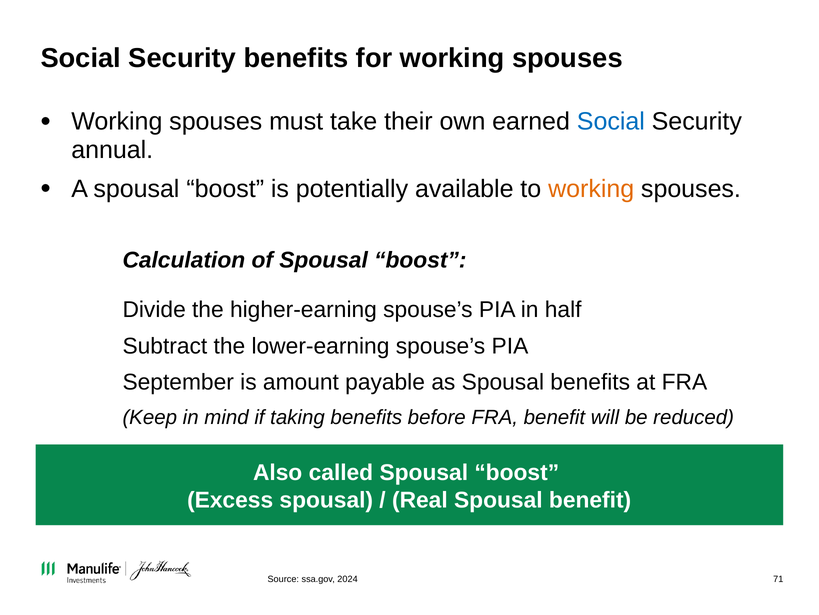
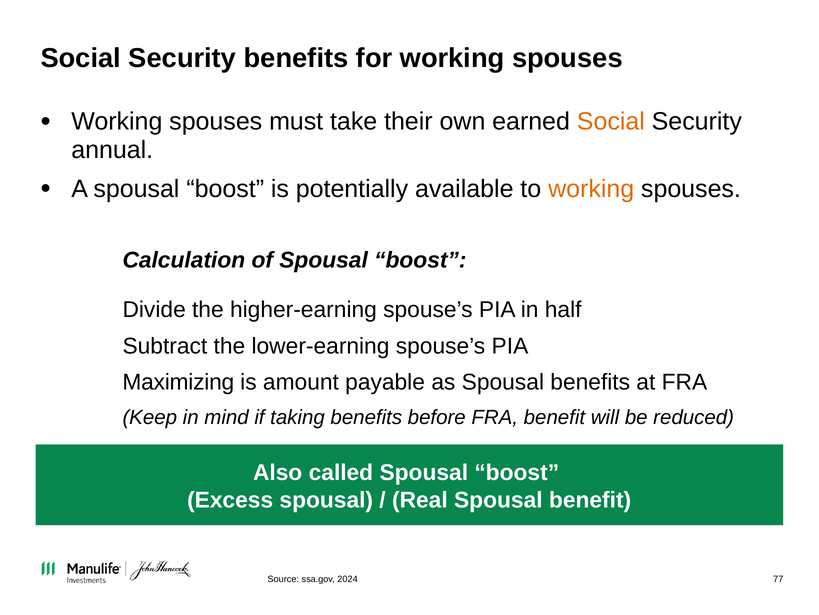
Social colour: blue -> orange (611, 121)
September: September -> Maximizing (178, 382)
71: 71 -> 77 (778, 579)
